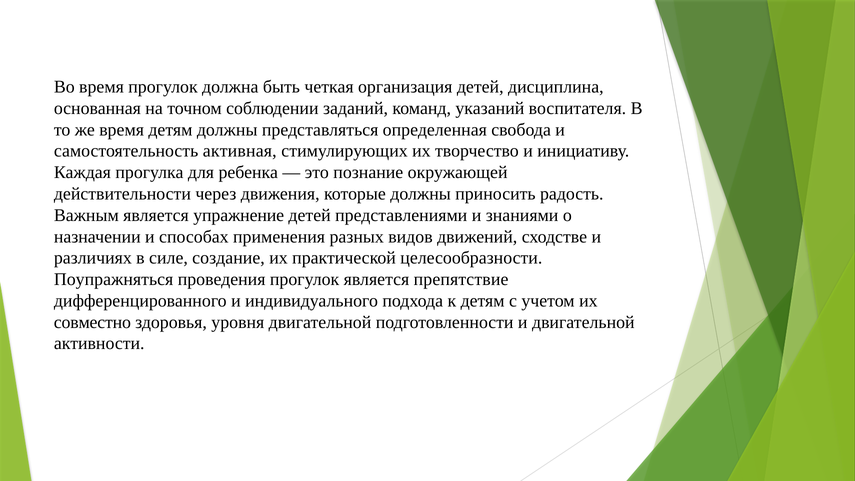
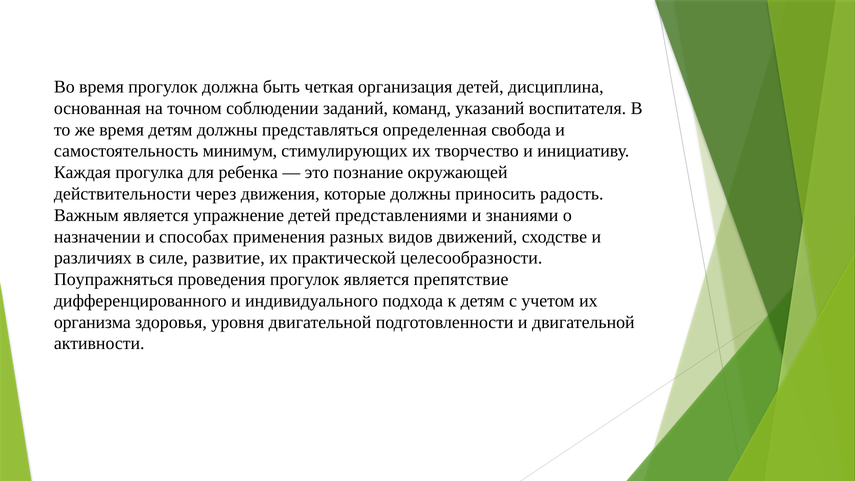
активная: активная -> минимум (240, 151)
создание: создание -> развитие (228, 258)
совместно: совместно -> организма (92, 322)
